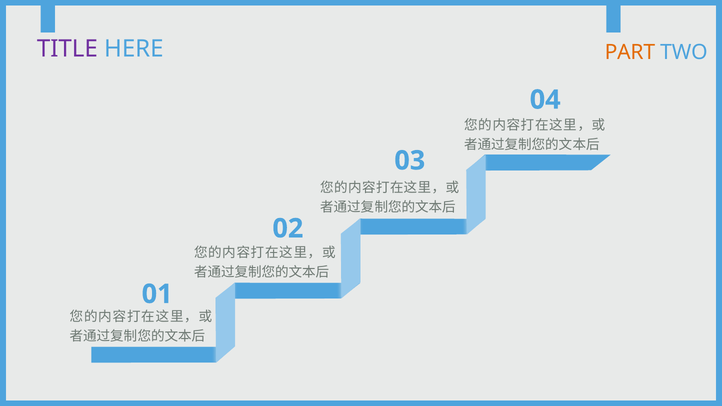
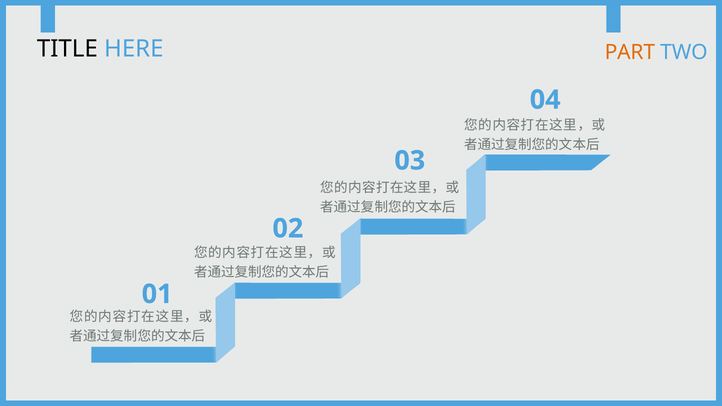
TITLE colour: purple -> black (67, 49)
